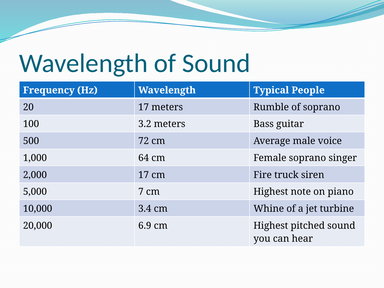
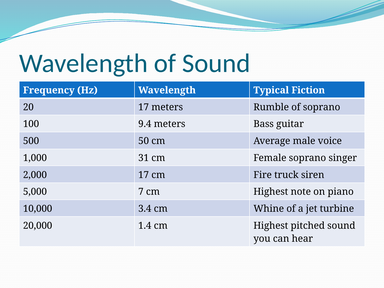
People: People -> Fiction (308, 90)
3.2: 3.2 -> 9.4 (145, 124)
72: 72 -> 50 (144, 141)
64: 64 -> 31 (144, 158)
6.9: 6.9 -> 1.4 (145, 226)
